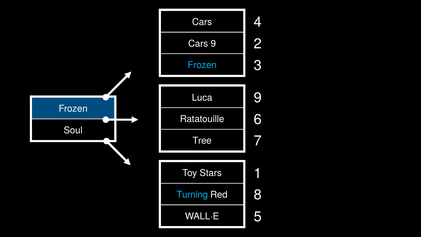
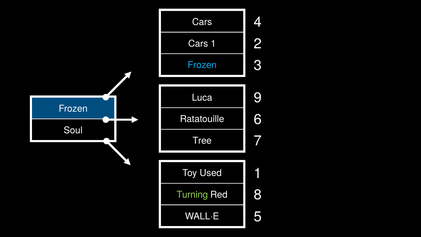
Cars 9: 9 -> 1 (213, 44)
Stars: Stars -> Used (211, 173)
Turning colour: light blue -> light green (192, 195)
